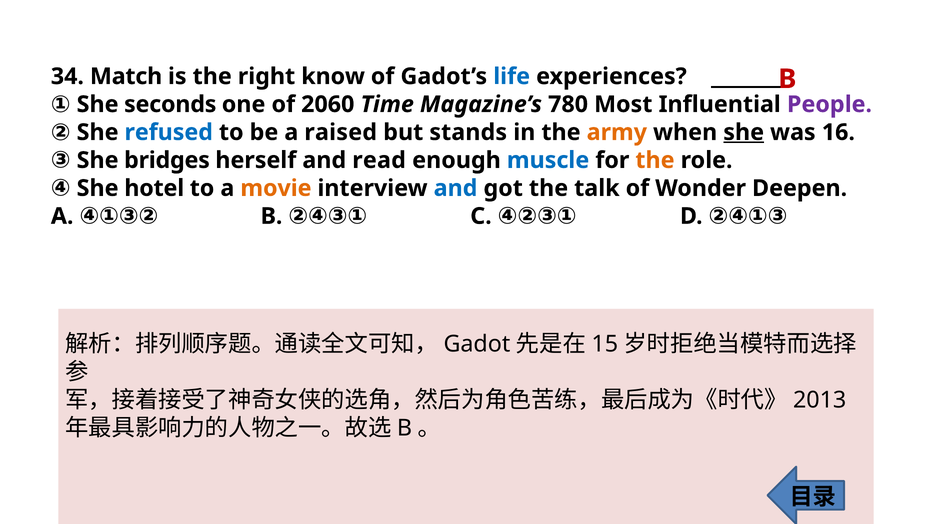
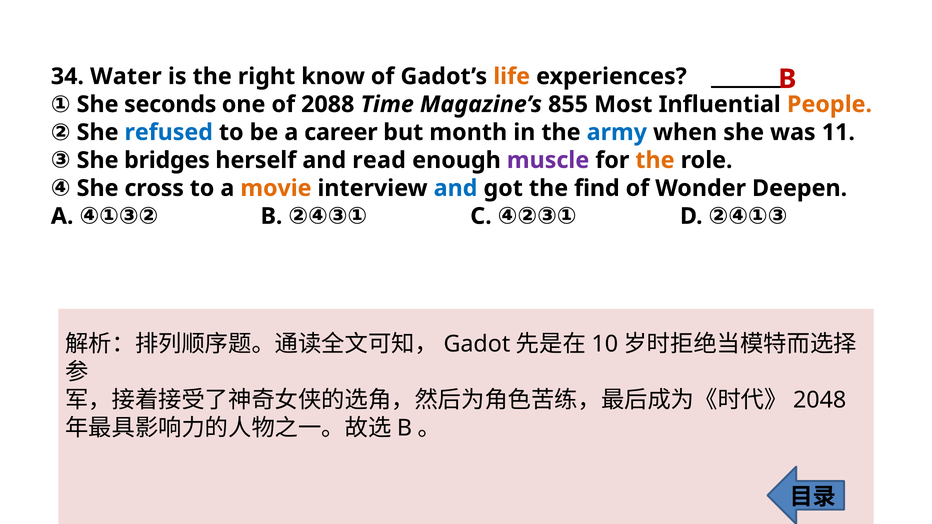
Match: Match -> Water (126, 76)
life colour: blue -> orange (512, 76)
2060: 2060 -> 2088 (328, 104)
780: 780 -> 855 (568, 104)
People colour: purple -> orange (829, 104)
raised: raised -> career (341, 132)
stands: stands -> month (468, 132)
army colour: orange -> blue (617, 132)
she underline: present -> none (744, 132)
16: 16 -> 11 (838, 132)
muscle colour: blue -> purple (548, 160)
hotel: hotel -> cross (154, 188)
talk: talk -> find (597, 188)
15: 15 -> 10 (605, 344)
2013: 2013 -> 2048 (820, 400)
